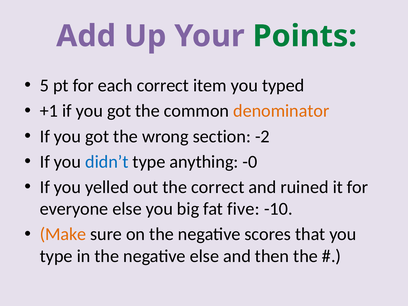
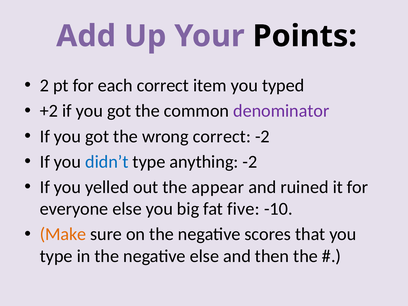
Points colour: green -> black (305, 36)
5: 5 -> 2 (44, 86)
+1: +1 -> +2 (49, 111)
denominator colour: orange -> purple (281, 111)
wrong section: section -> correct (222, 136)
anything -0: -0 -> -2 (250, 162)
the correct: correct -> appear (218, 187)
